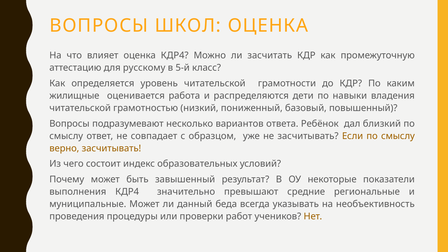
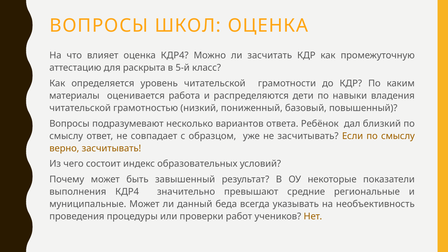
русскому: русскому -> раскрыта (144, 68)
жилищные: жилищные -> материалы (74, 96)
